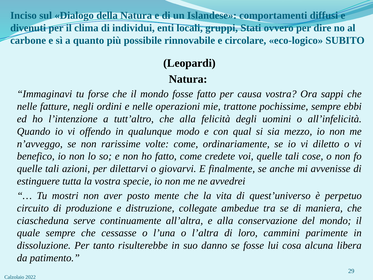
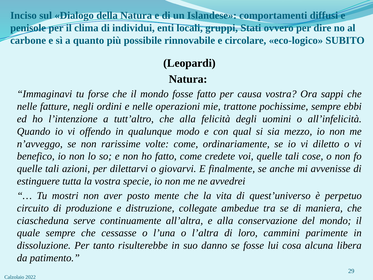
divenuti: divenuti -> penisole (28, 28)
